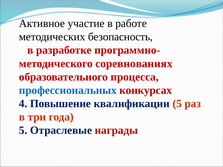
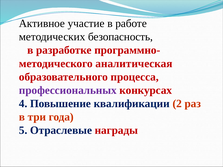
соревнованиях: соревнованиях -> аналитическая (134, 64)
профессиональных colour: blue -> purple (68, 90)
квалификации 5: 5 -> 2 (177, 104)
